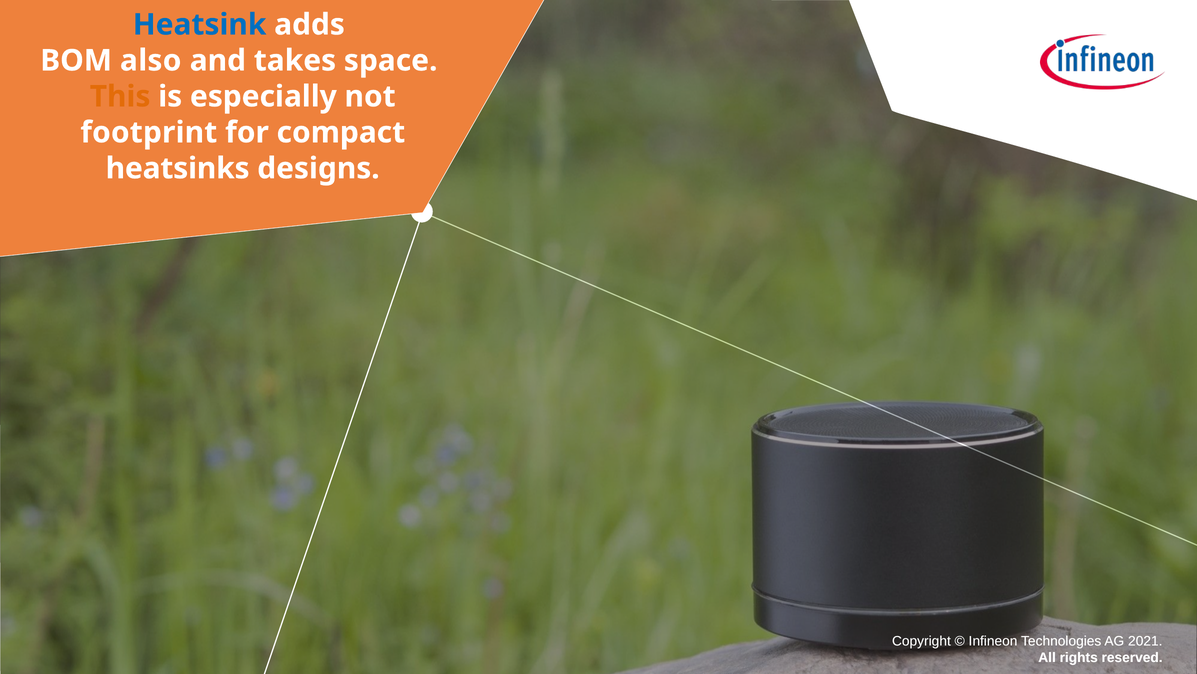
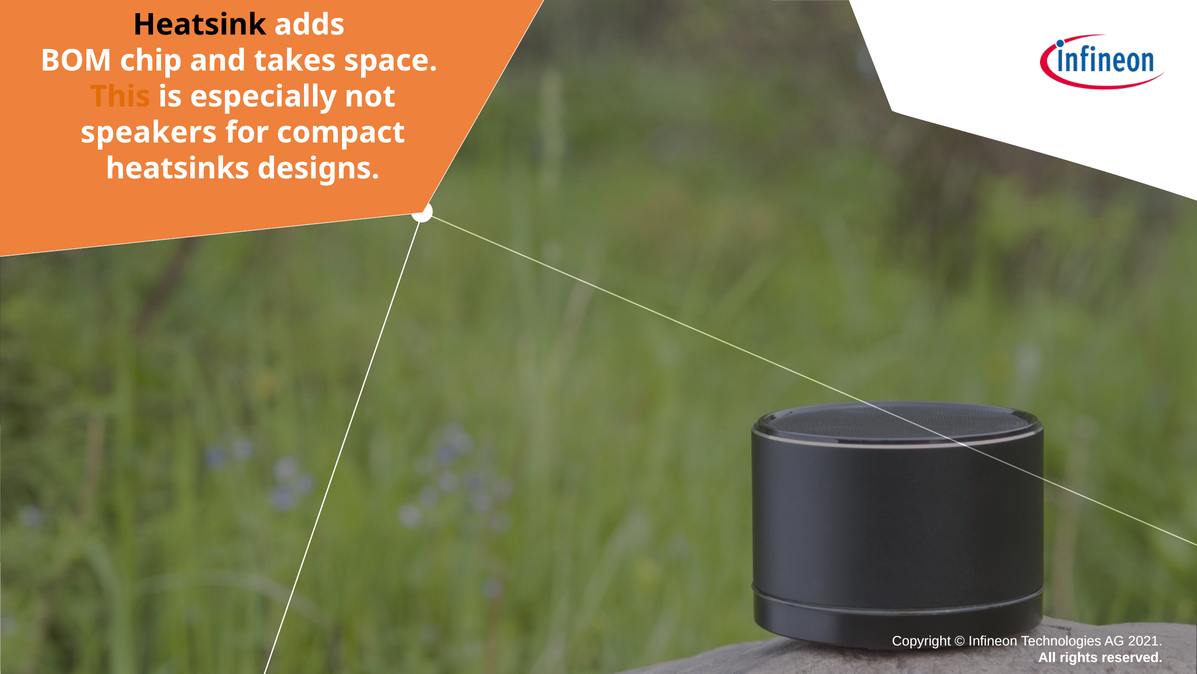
Heatsink colour: blue -> black (200, 25)
also: also -> chip (151, 61)
footprint: footprint -> speakers (149, 132)
